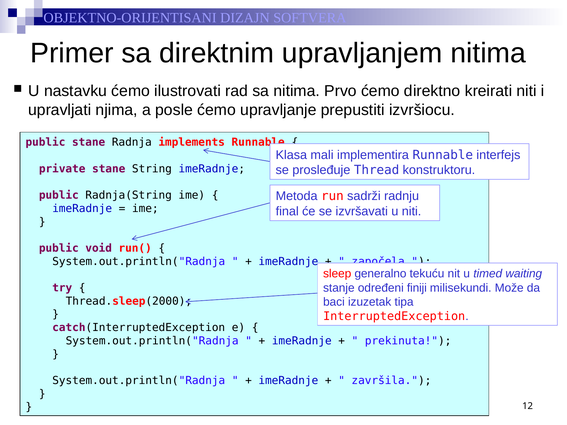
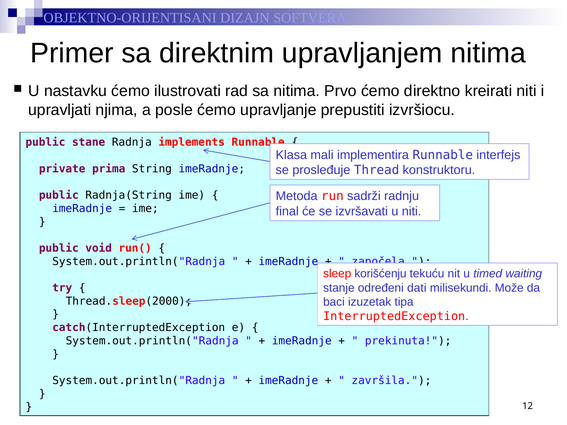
private stane: stane -> prima (109, 169)
generalno: generalno -> korišćenju (380, 274)
finiji: finiji -> dati (417, 288)
